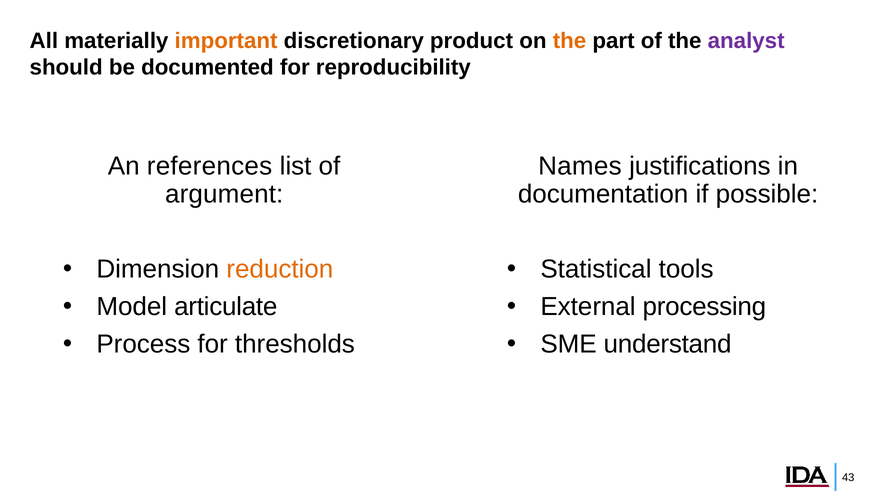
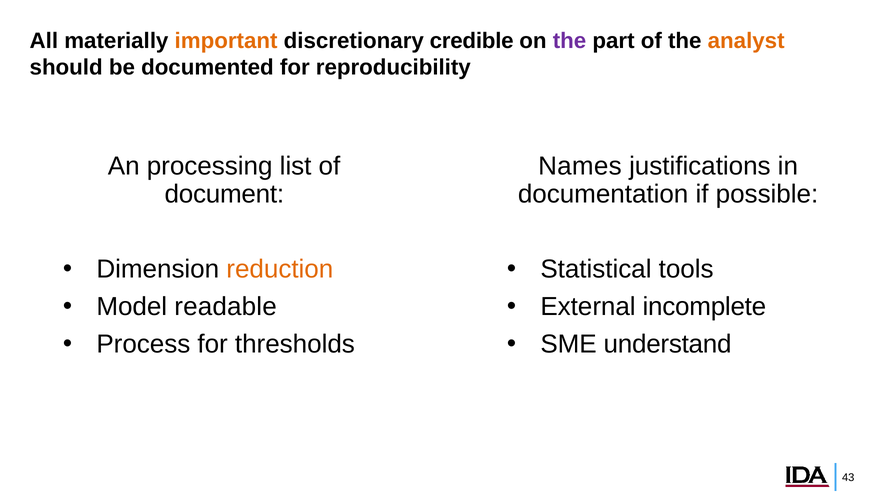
product: product -> credible (472, 41)
the colour: orange -> purple (570, 41)
analyst colour: purple -> orange (746, 41)
references: references -> processing (210, 166)
argument: argument -> document (224, 194)
articulate: articulate -> readable (226, 307)
processing: processing -> incomplete (704, 307)
